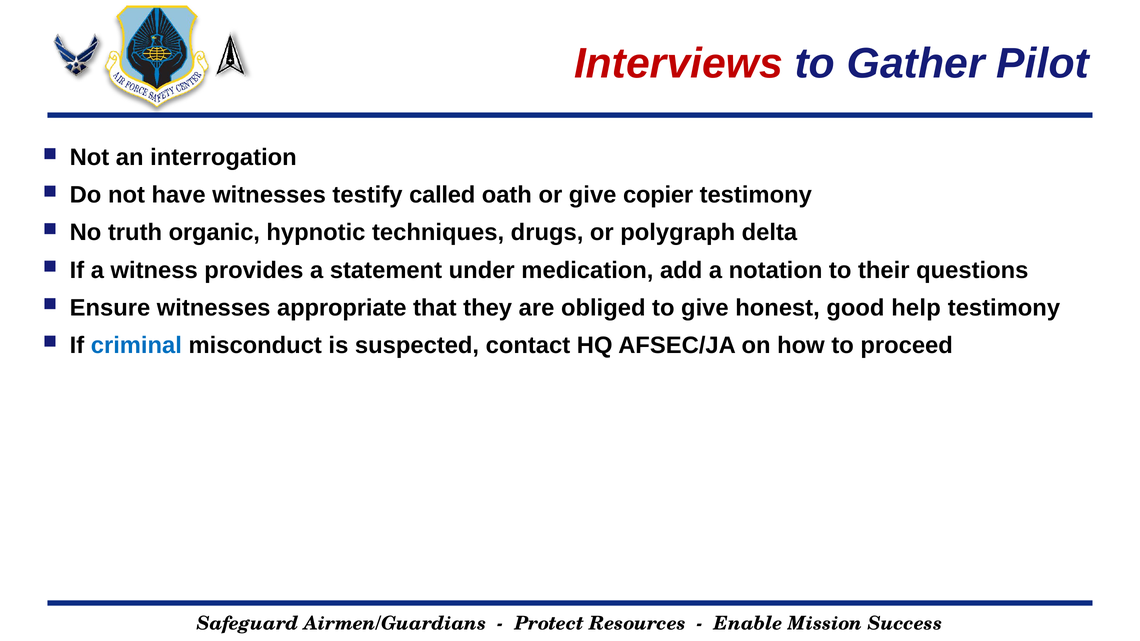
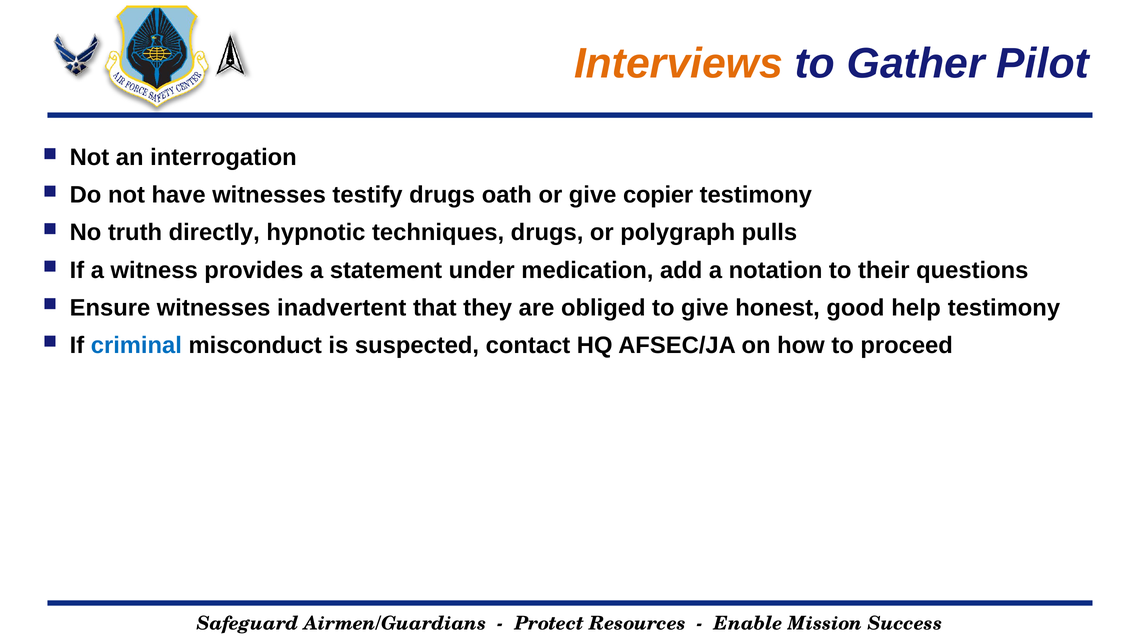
Interviews colour: red -> orange (678, 64)
testify called: called -> drugs (442, 195)
organic: organic -> directly (214, 233)
delta: delta -> pulls (769, 233)
appropriate: appropriate -> inadvertent (342, 308)
